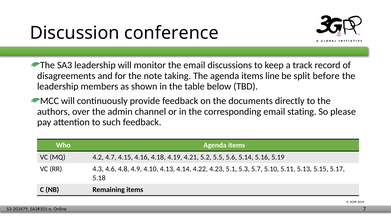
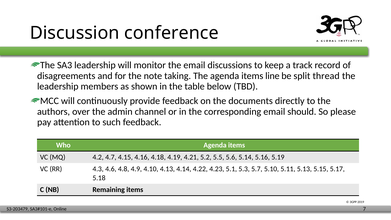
before: before -> thread (326, 76)
stating: stating -> should (302, 112)
